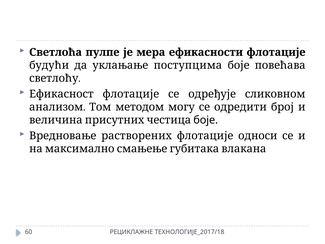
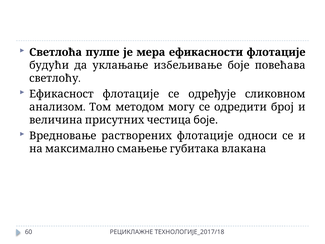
поступцима: поступцима -> избељивање (188, 65)
